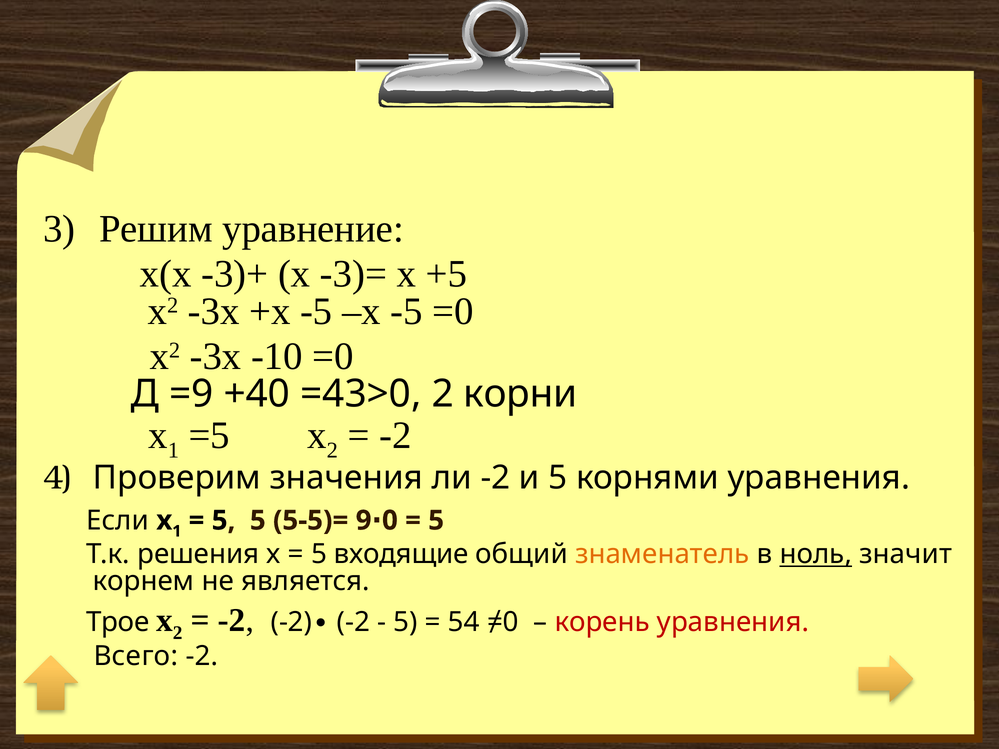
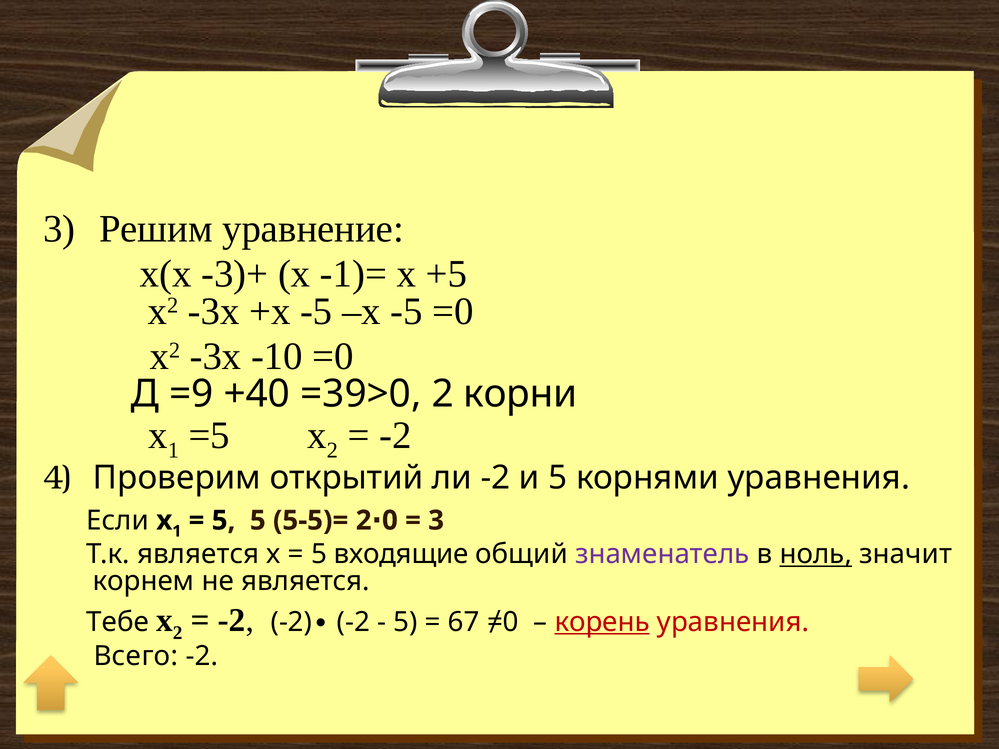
-3)=: -3)= -> -1)= (353, 274)
=43>0: =43>0 -> =39>0 (361, 394)
значения: значения -> открытий (346, 478)
5-5)= 9: 9 -> 2 (364, 521)
5: 5 -> 3 (436, 521)
Т.к решения: решения -> является (198, 554)
знаменатель colour: orange -> purple (662, 554)
корень underline: none -> present (602, 622)
Трое: Трое -> Тебе (118, 622)
54: 54 -> 67 (464, 622)
